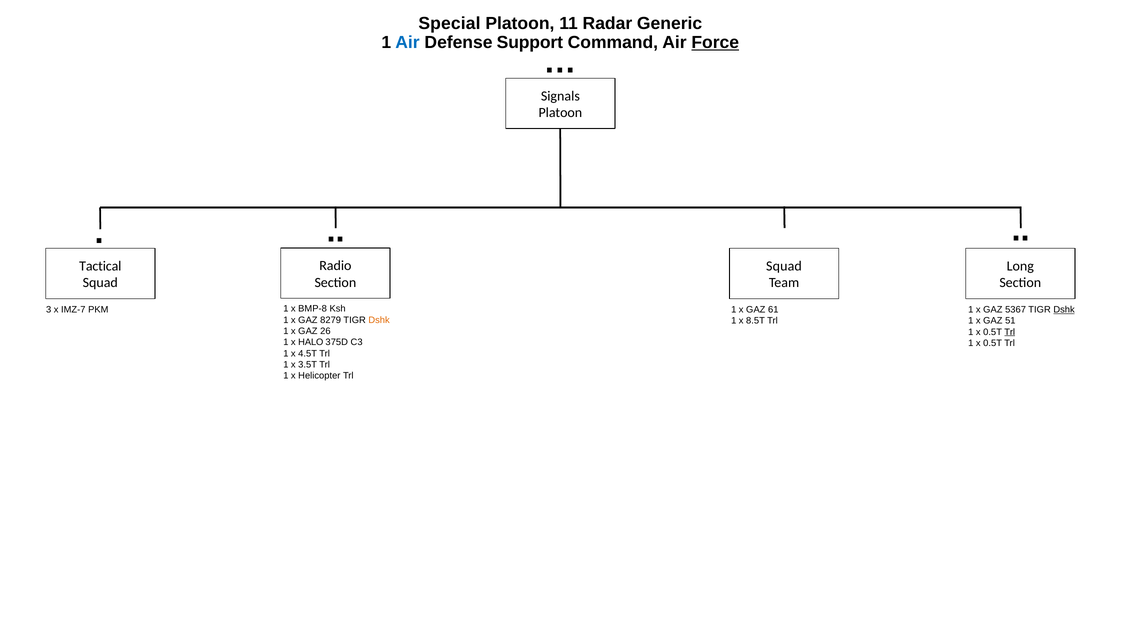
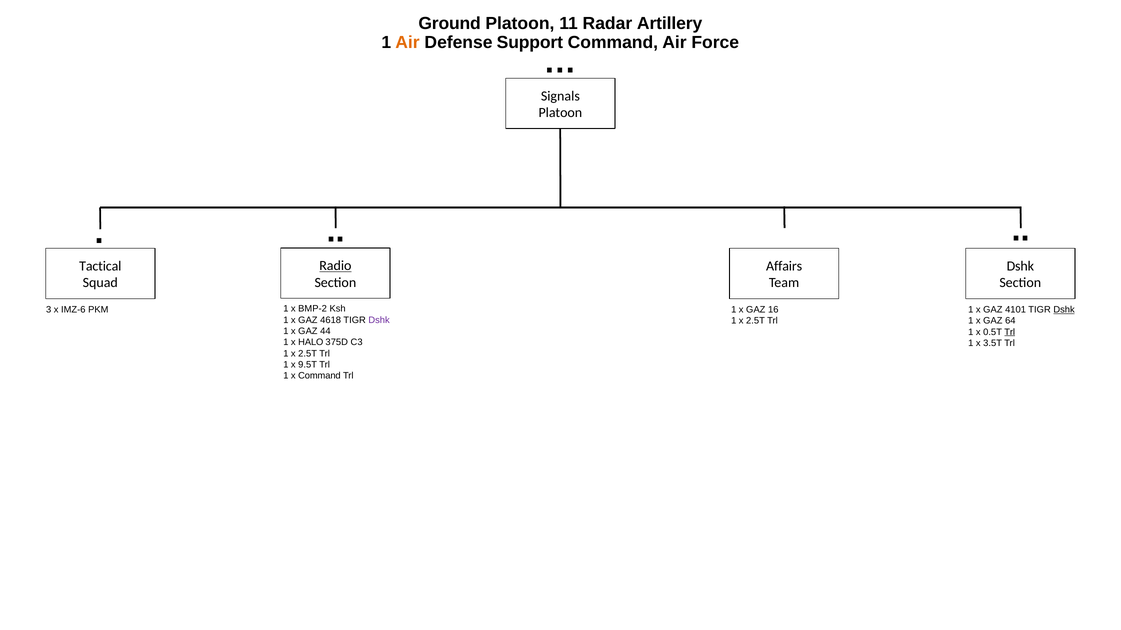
Special: Special -> Ground (450, 24)
Generic: Generic -> Artillery (670, 24)
Air colour: blue -> orange (407, 42)
Force underline: present -> none (715, 42)
Radio underline: none -> present (335, 266)
Squad: Squad -> Affairs (784, 266)
Long: Long -> Dshk (1020, 266)
BMP-8: BMP-8 -> BMP-2 (313, 309)
IMZ-7: IMZ-7 -> IMZ-6 (73, 310)
61: 61 -> 16 (773, 310)
5367: 5367 -> 4101 (1016, 310)
8279: 8279 -> 4618 (331, 320)
Dshk colour: orange -> purple (379, 320)
8.5T: 8.5T -> 2.5T (756, 321)
51: 51 -> 64 (1010, 321)
26: 26 -> 44 (325, 331)
0.5T: 0.5T -> 3.5T (993, 343)
4.5T: 4.5T -> 2.5T (308, 354)
3.5T: 3.5T -> 9.5T (308, 365)
x Helicopter: Helicopter -> Command (319, 376)
